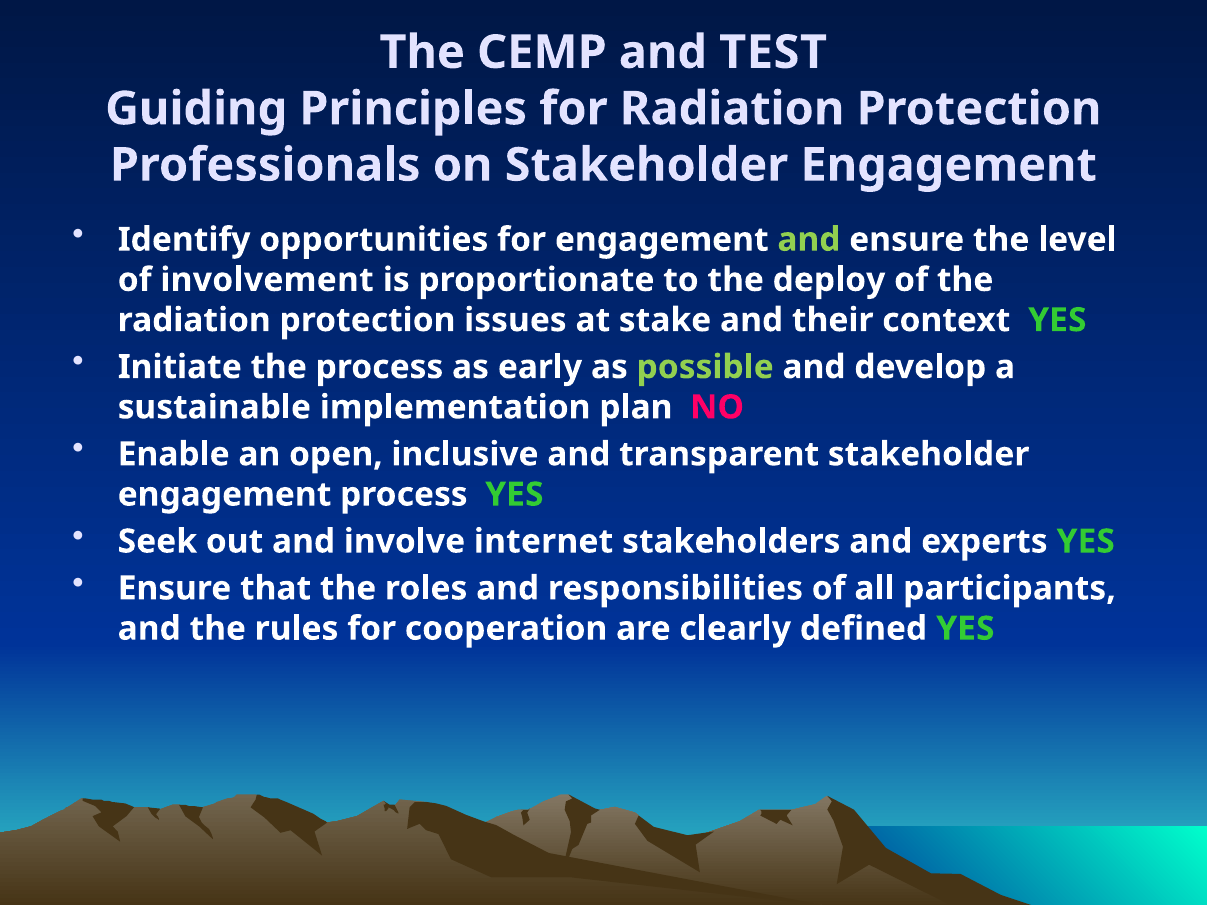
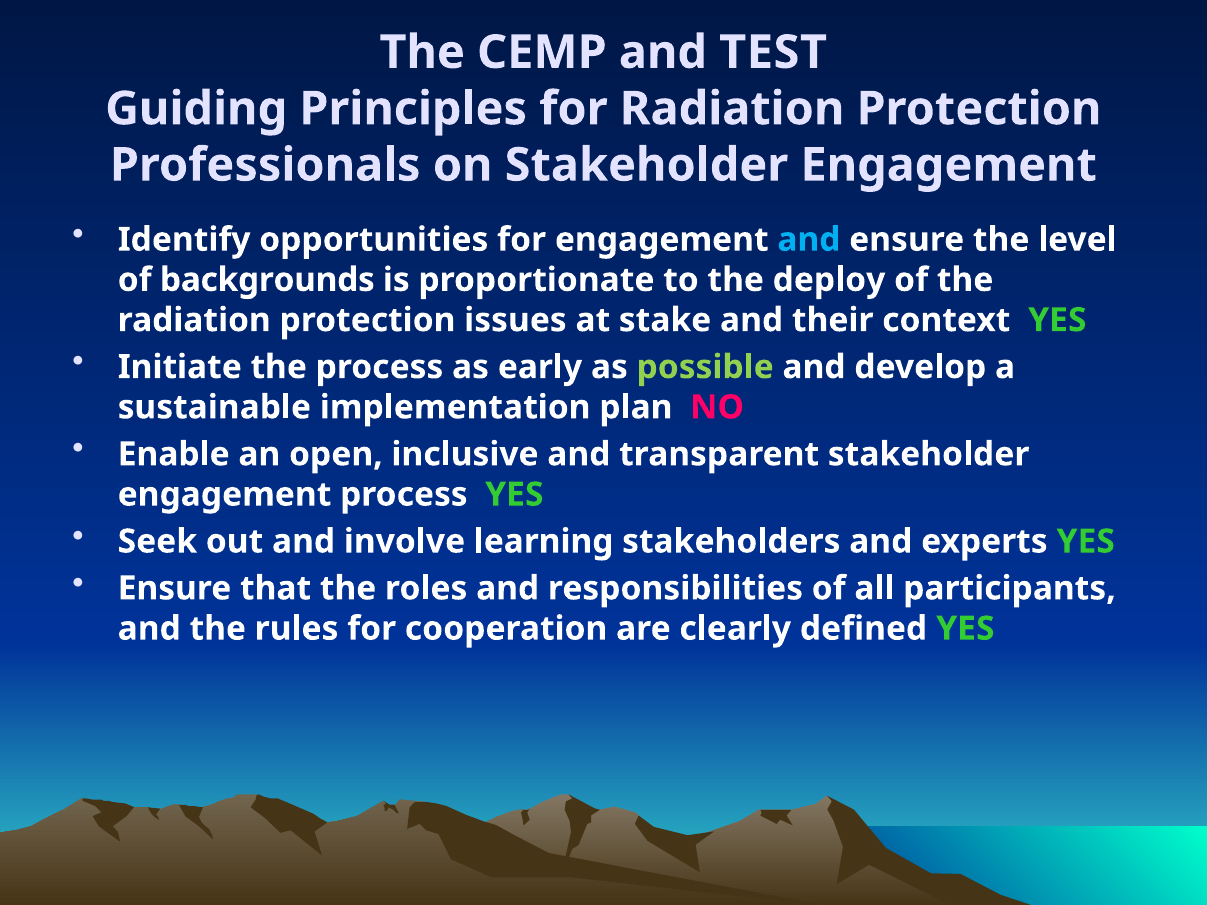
and colour: light green -> light blue (809, 240)
involvement: involvement -> backgrounds (267, 280)
internet: internet -> learning (544, 542)
